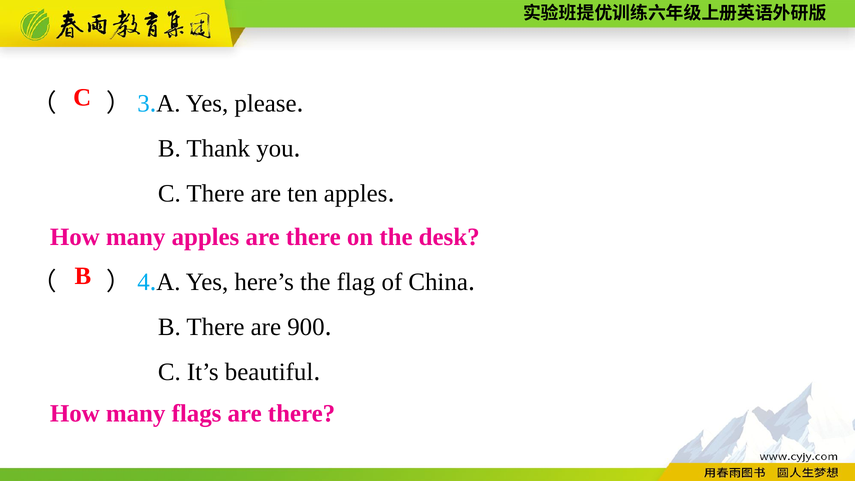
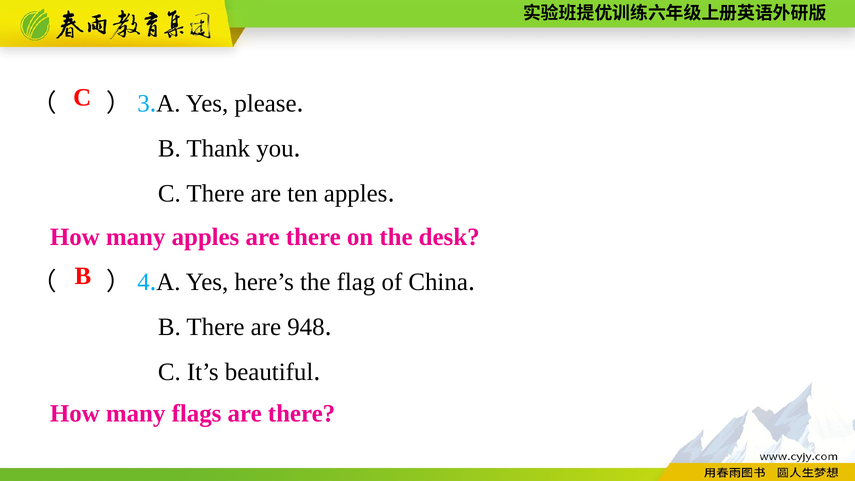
900: 900 -> 948 (306, 327)
